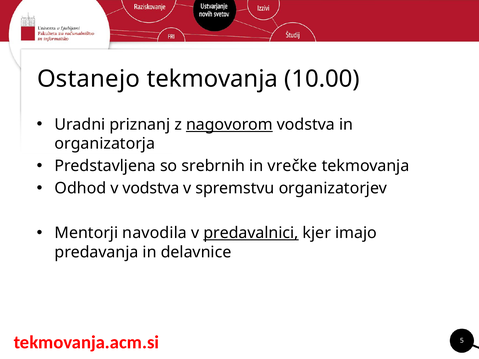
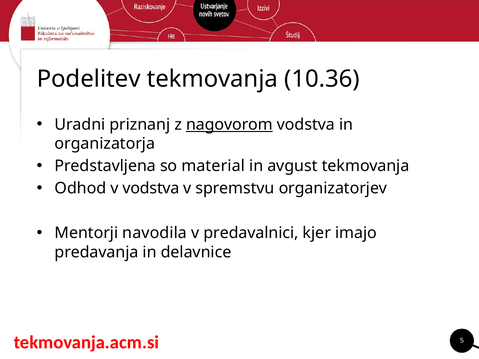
Ostanejo: Ostanejo -> Podelitev (89, 79)
10.00: 10.00 -> 10.36 (322, 79)
srebrnih: srebrnih -> material (213, 166)
vrečke: vrečke -> avgust (293, 166)
predavalnici underline: present -> none (251, 233)
